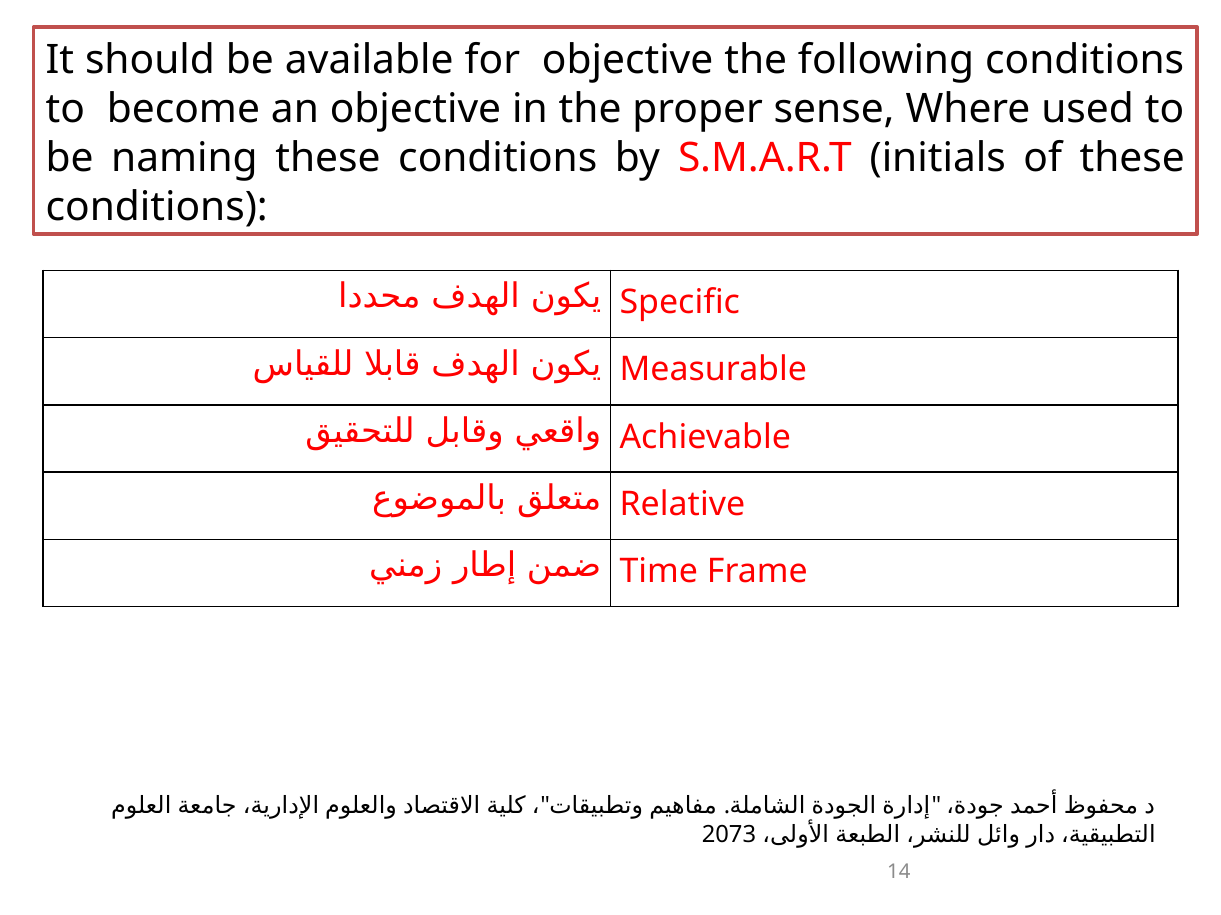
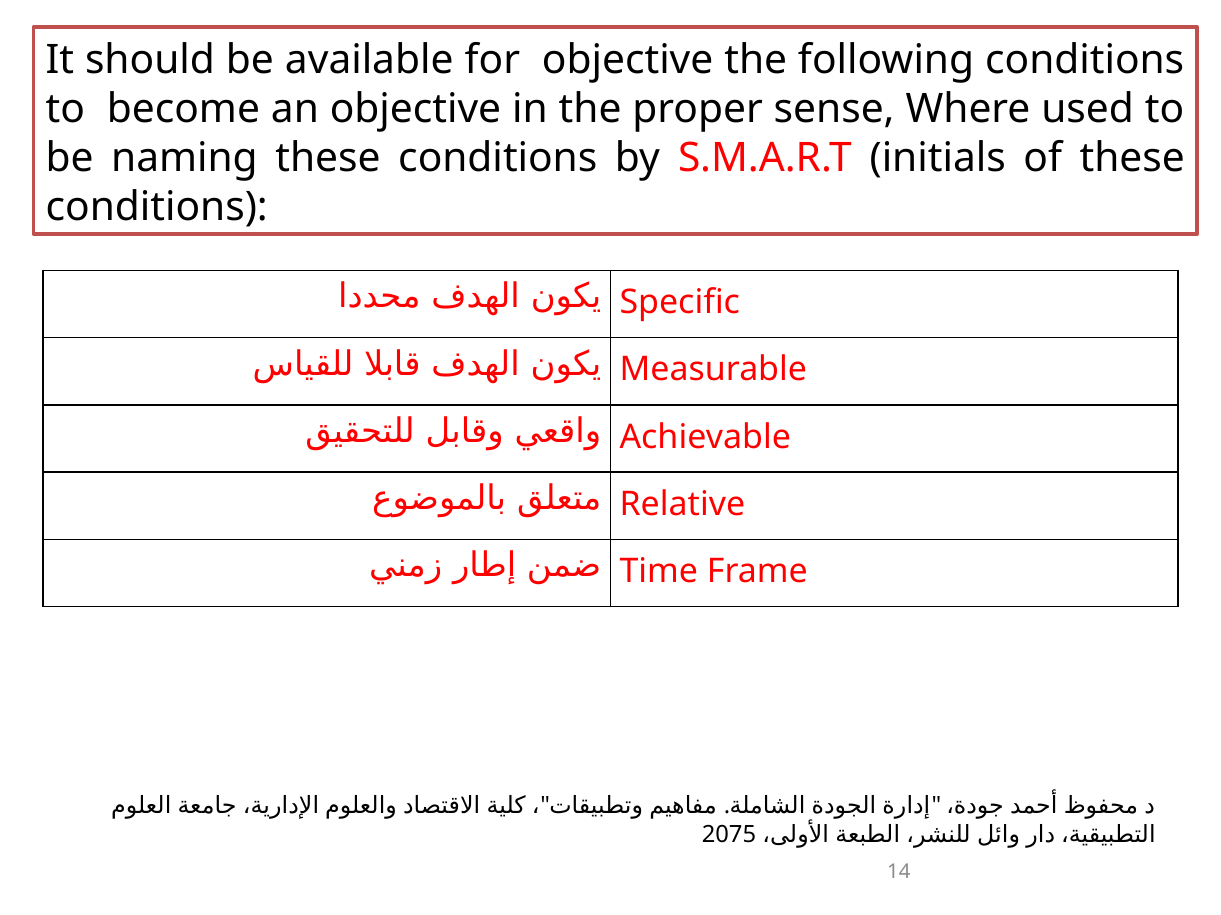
2073: 2073 -> 2075 (729, 835)
